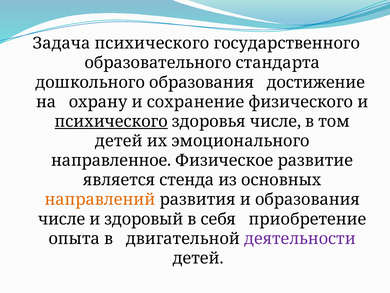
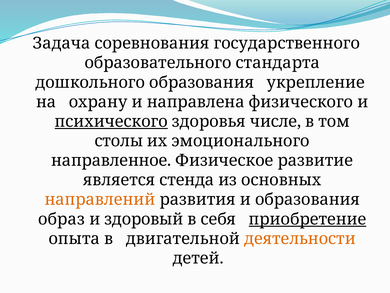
Задача психического: психического -> соревнования (152, 43)
достижение: достижение -> укрепление (316, 82)
сохранение: сохранение -> направлена (196, 102)
детей: детей -> столы (119, 141)
числе: числе -> образ (61, 219)
приобретение underline: none -> present (308, 219)
деятельности colour: purple -> orange (300, 238)
